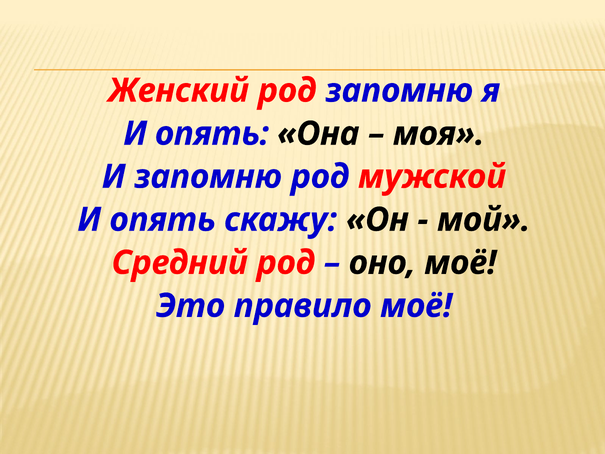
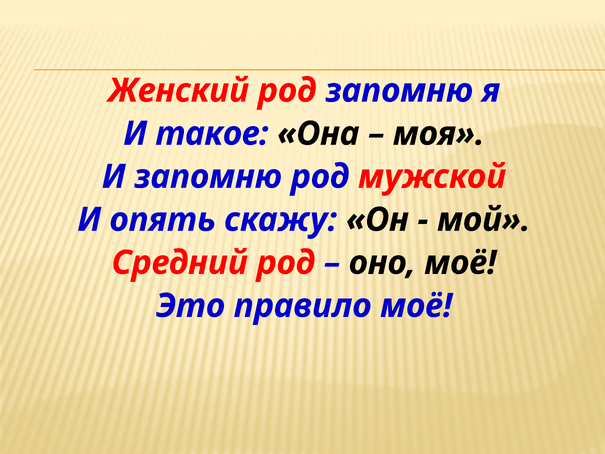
опять: опять -> такое (212, 134)
